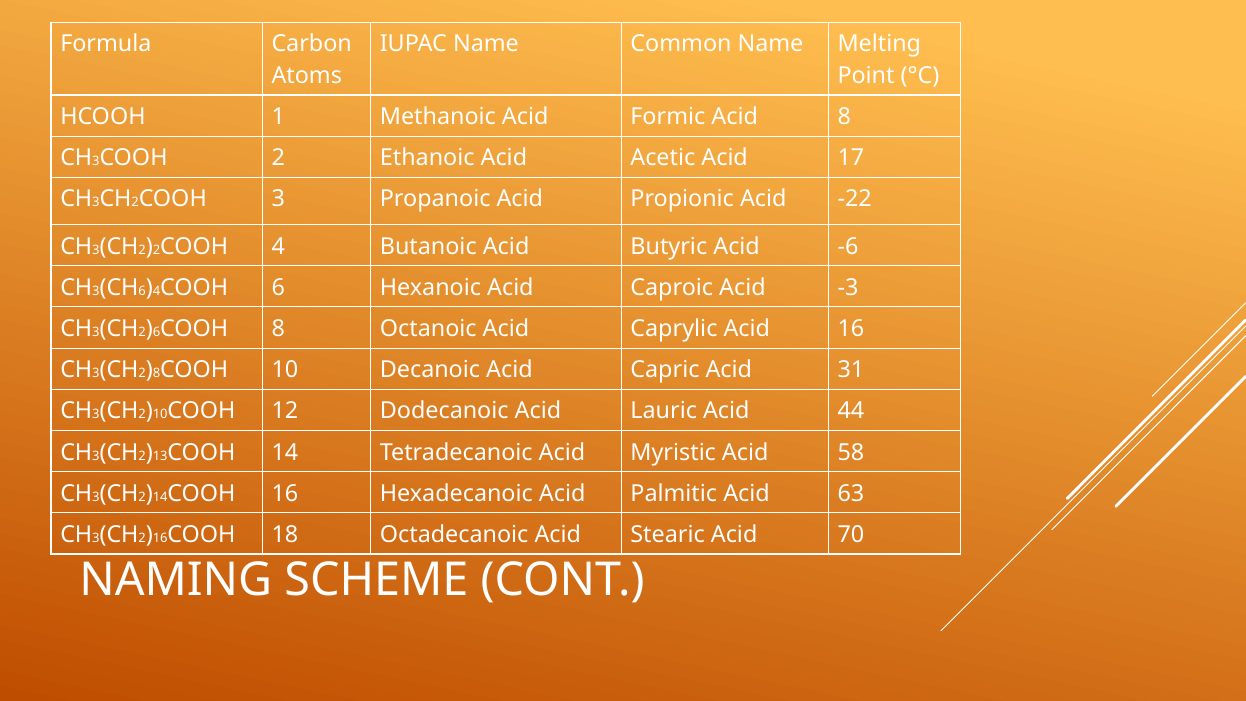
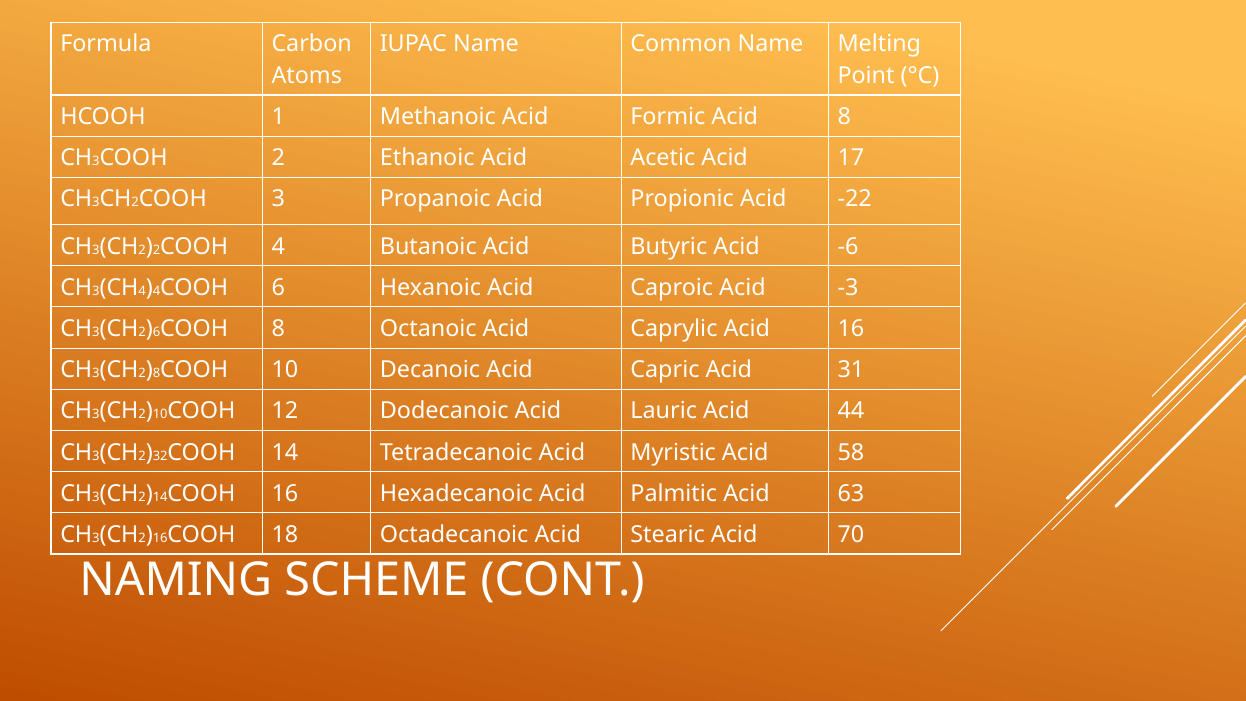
6: 6 -> 4 (142, 291)
13: 13 -> 32 (160, 456)
